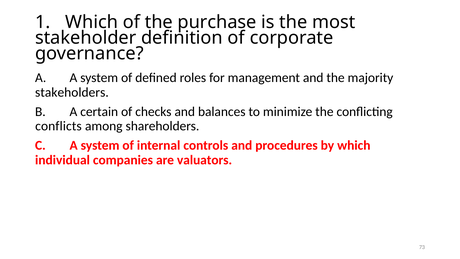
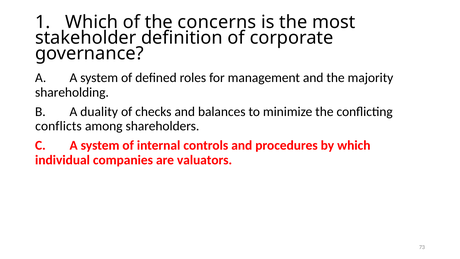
purchase: purchase -> concerns (217, 22)
stakeholders: stakeholders -> shareholding (72, 92)
certain: certain -> duality (99, 112)
